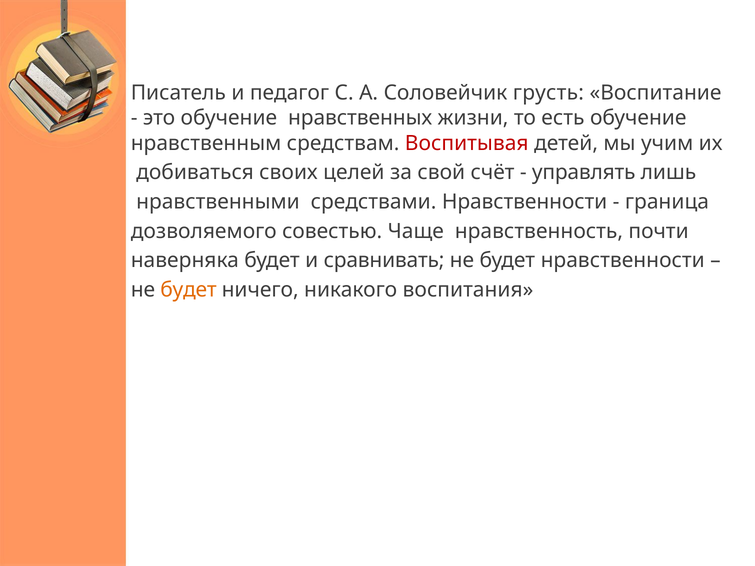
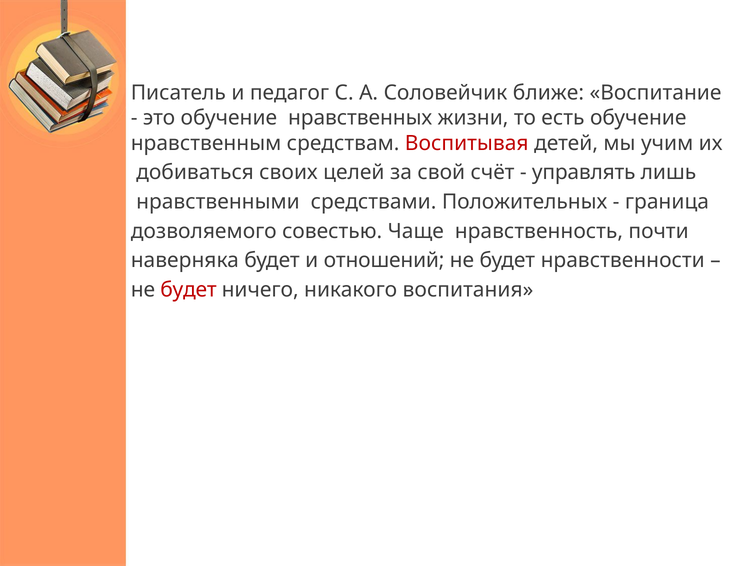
грусть: грусть -> ближе (548, 93)
средствами Нравственности: Нравственности -> Положительных (525, 202)
сравнивать: сравнивать -> отношений (384, 261)
будет colour: orange -> red (188, 290)
